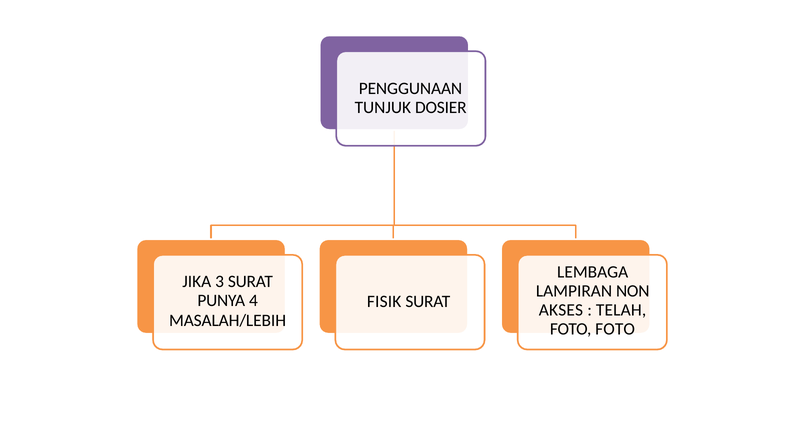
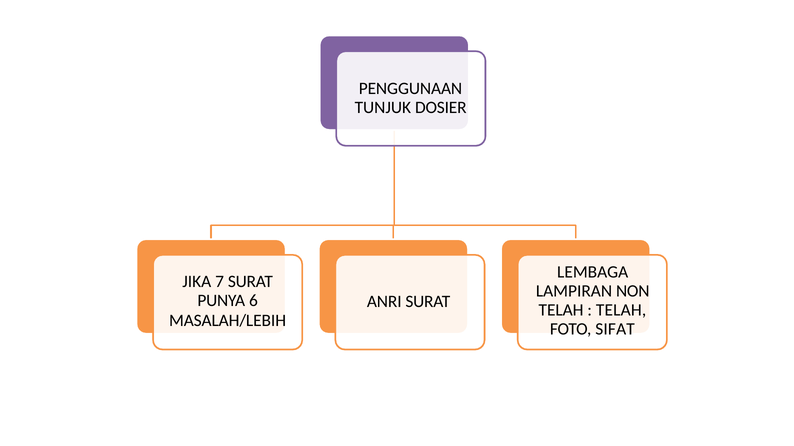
3: 3 -> 7 (220, 282)
4: 4 -> 6 (253, 301)
FISIK: FISIK -> ANRI (384, 302)
AKSES: AKSES -> TELAH (561, 311)
FOTO FOTO: FOTO -> SIFAT (615, 330)
